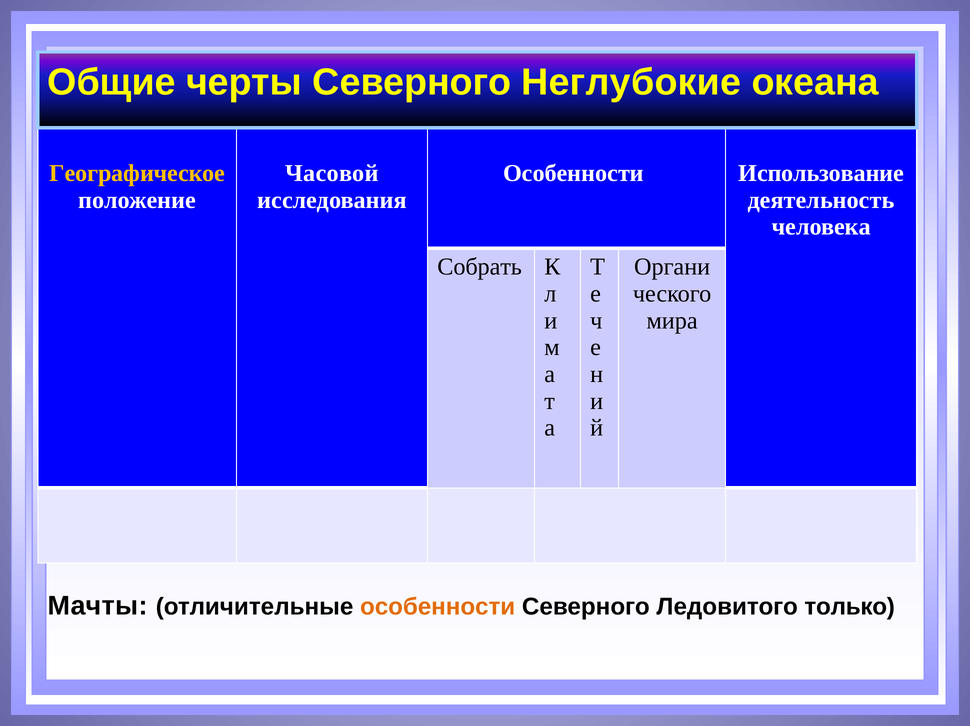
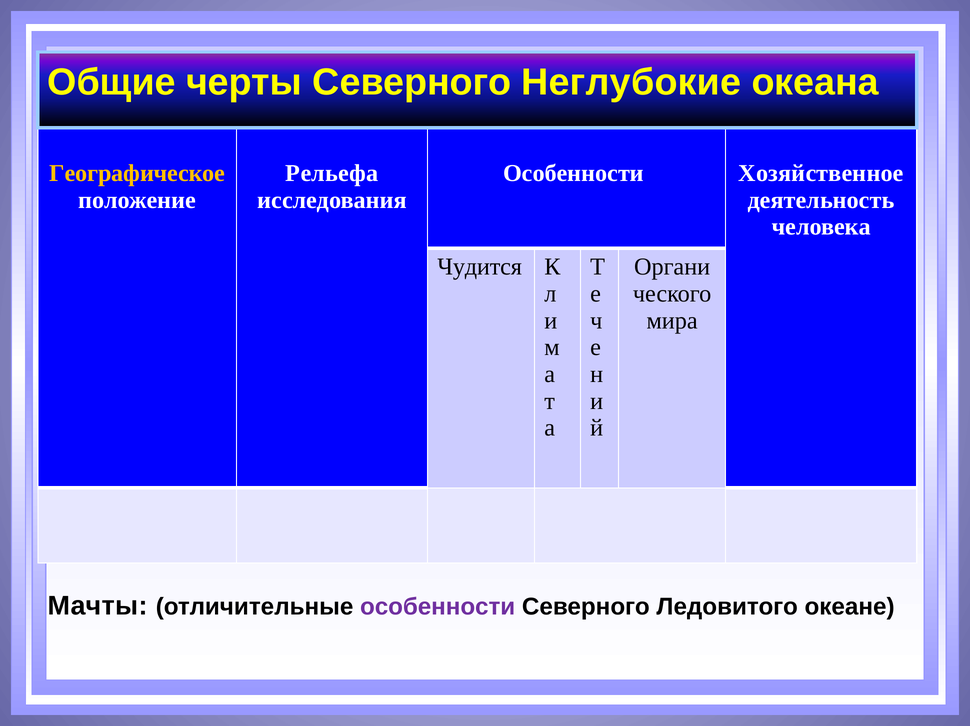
Часовой: Часовой -> Рельефа (332, 173)
Использование: Использование -> Хозяйственное (821, 173)
Собрать: Собрать -> Чудится (480, 267)
особенности colour: orange -> purple (438, 606)
только: только -> океане (850, 606)
